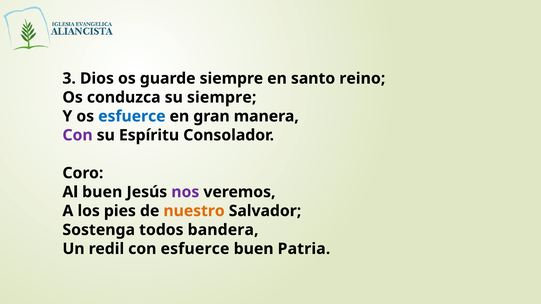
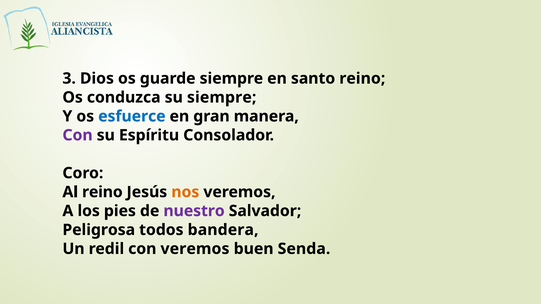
Al buen: buen -> reino (102, 192)
nos colour: purple -> orange (185, 192)
nuestro colour: orange -> purple (194, 211)
Sostenga: Sostenga -> Peligrosa (99, 230)
con esfuerce: esfuerce -> veremos (195, 249)
Patria: Patria -> Senda (304, 249)
